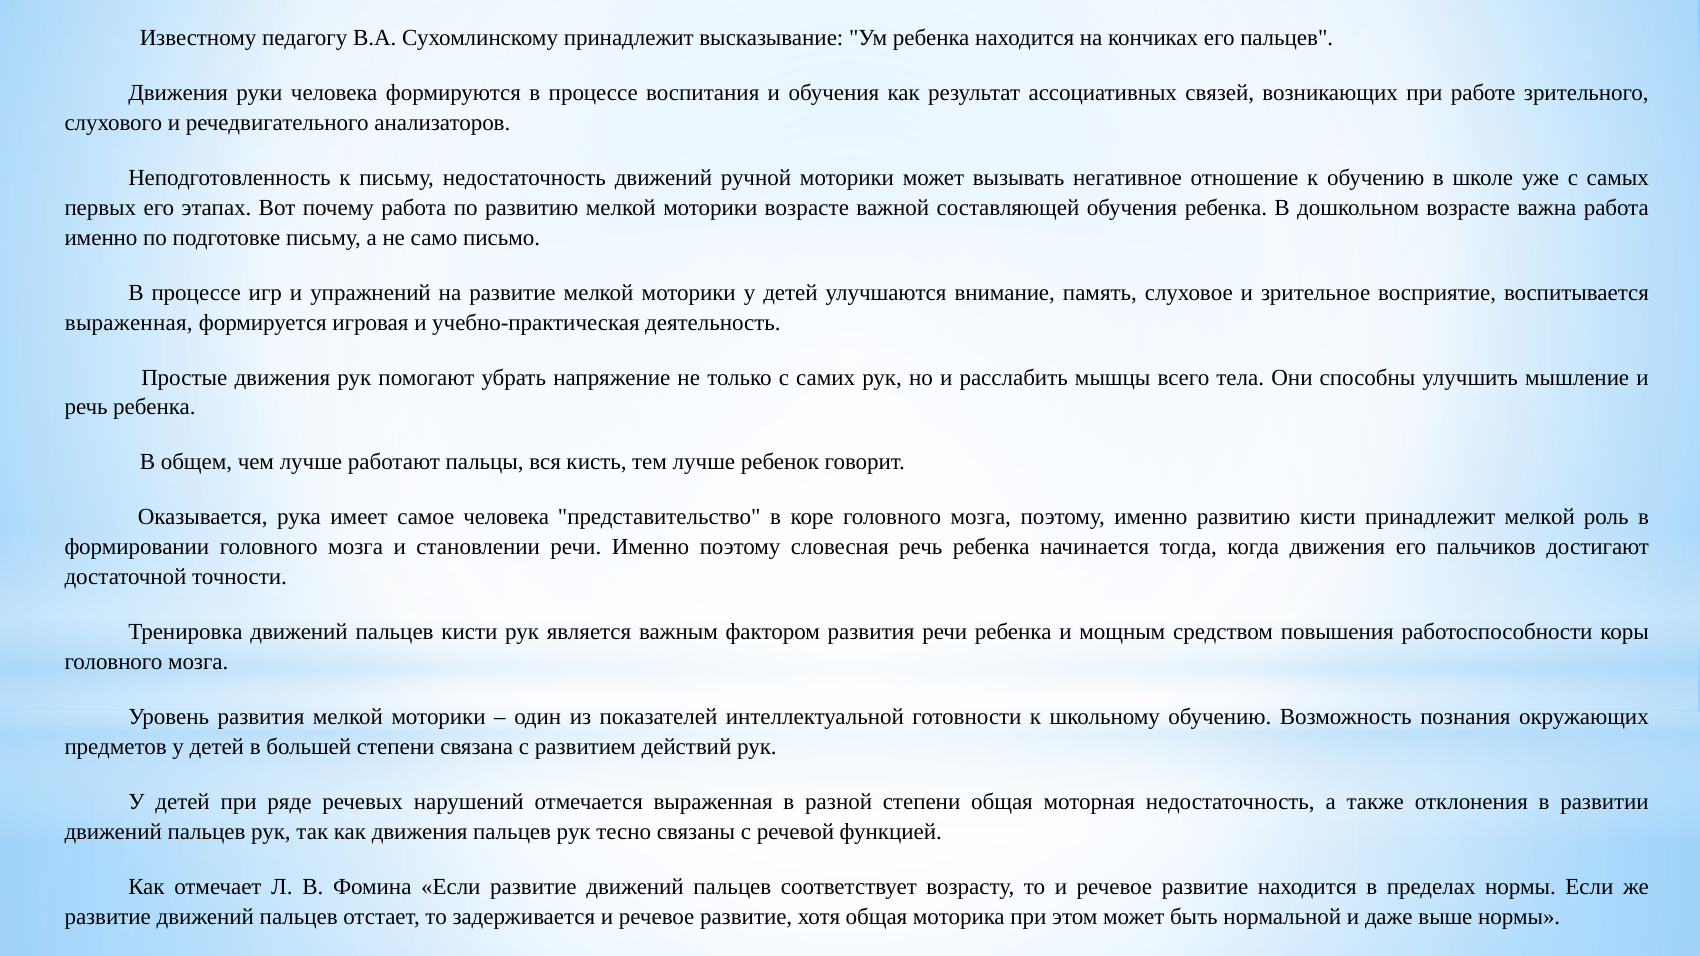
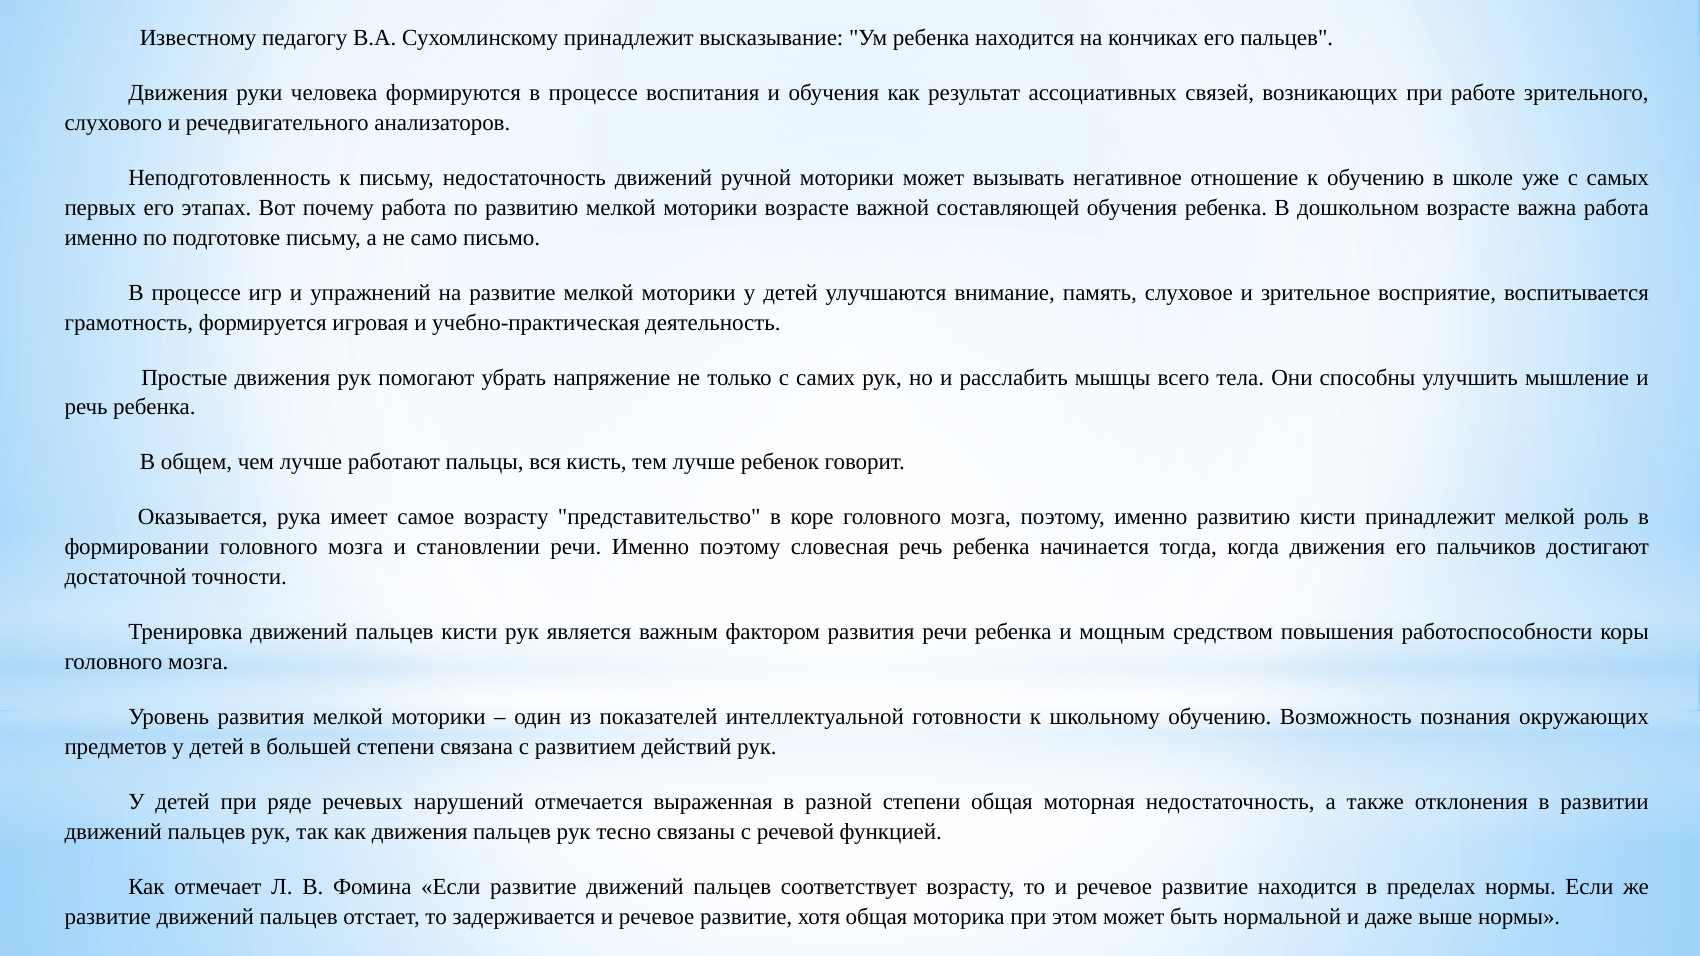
выраженная: выраженная -> грамотность (129, 322)
самое человека: человека -> возрасту (506, 517)
